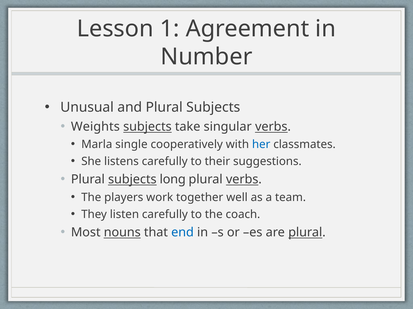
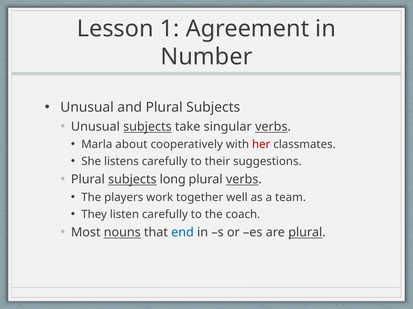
Weights: Weights -> Unusual (95, 127)
single: single -> about (131, 145)
her colour: blue -> red (261, 145)
